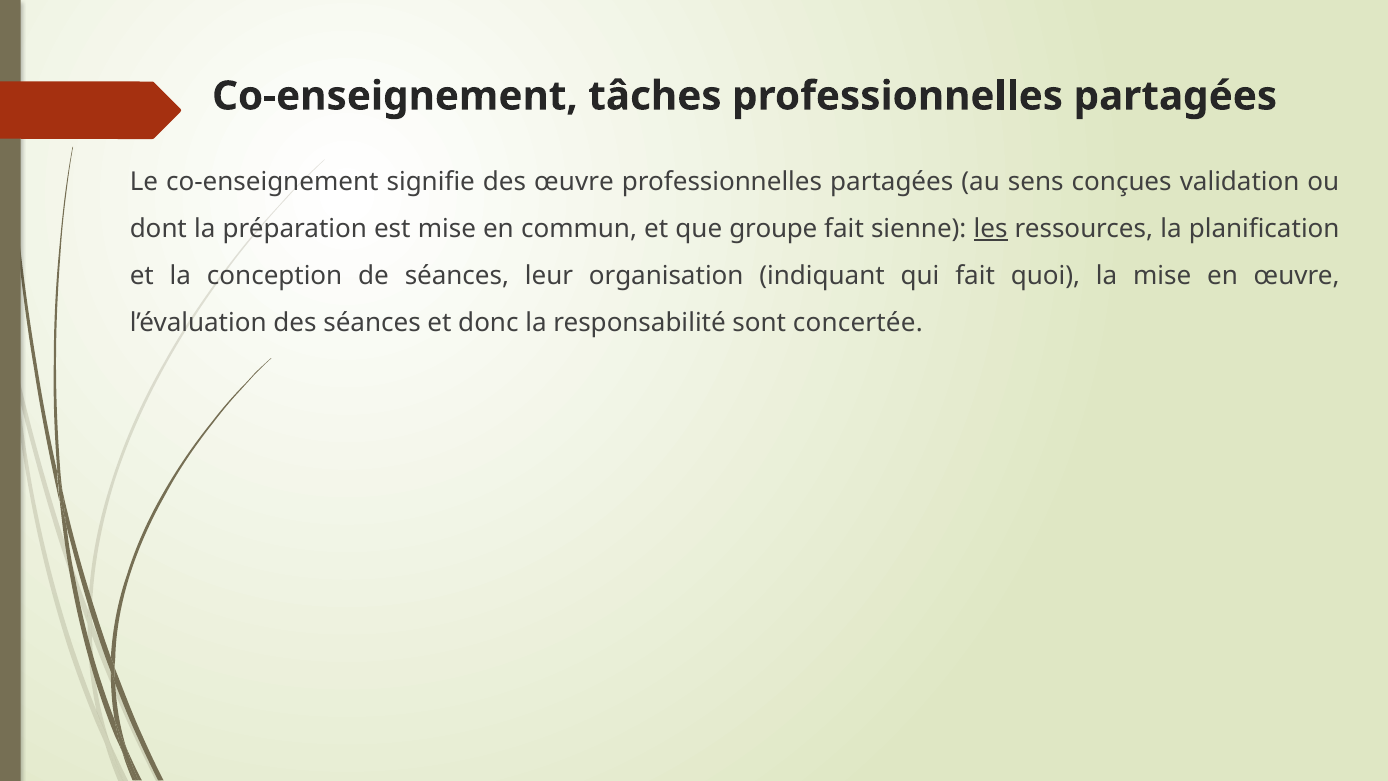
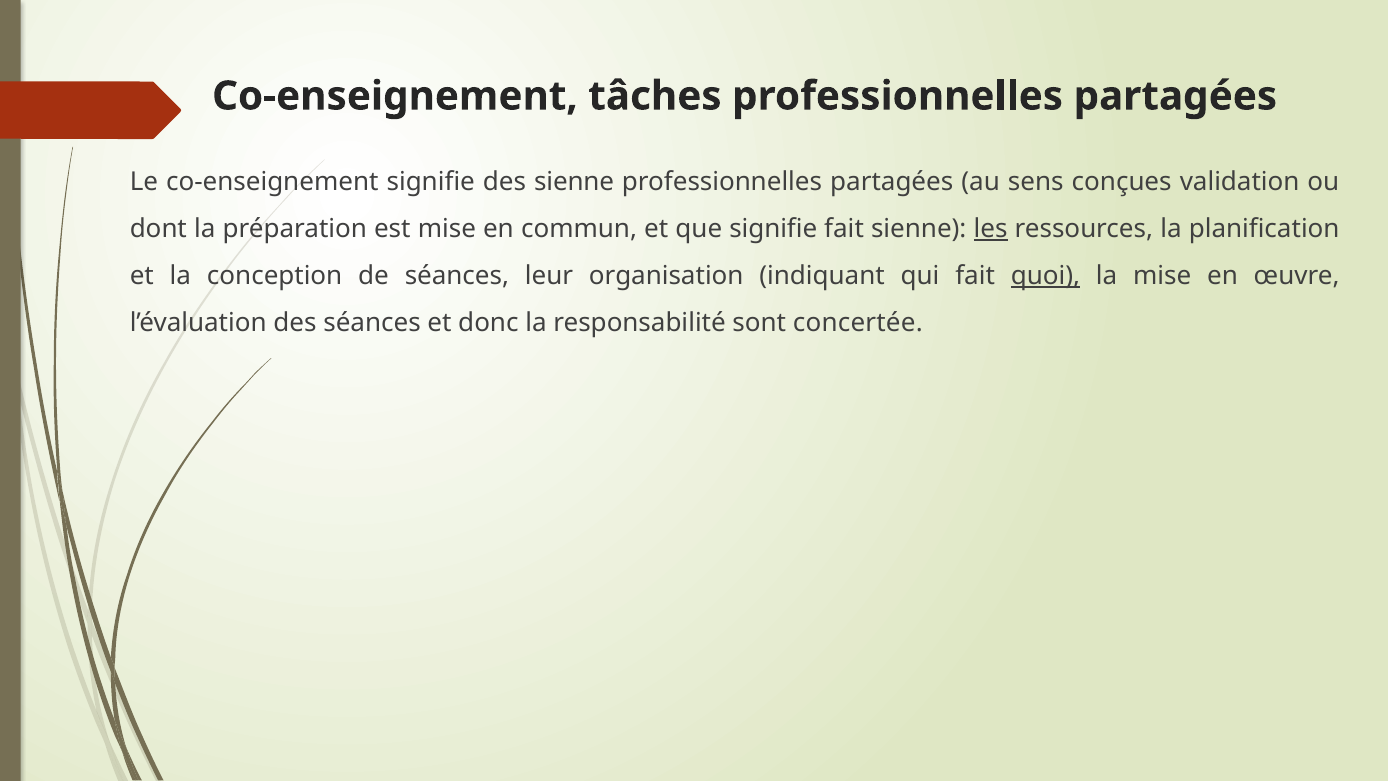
des œuvre: œuvre -> sienne (574, 182)
que groupe: groupe -> signifie (773, 229)
quoi underline: none -> present (1045, 275)
